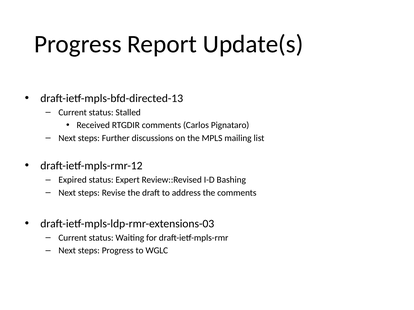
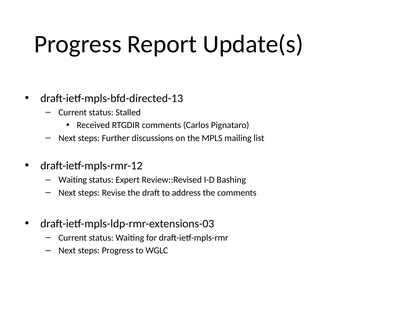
Expired: Expired -> Waiting (73, 180)
